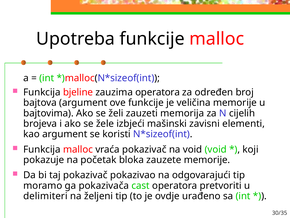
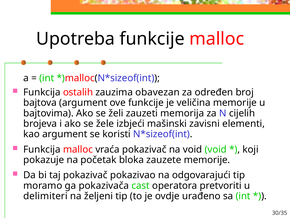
bjeline: bjeline -> ostalih (78, 92)
zauzima operatora: operatora -> obavezan (157, 92)
